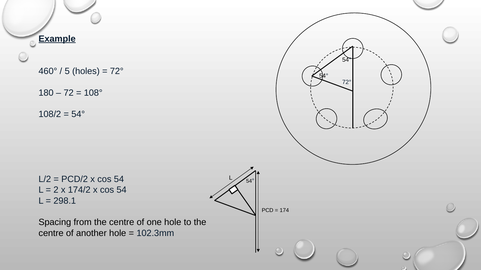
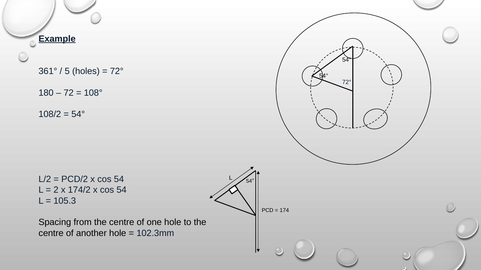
460°: 460° -> 361° (48, 71)
298.1: 298.1 -> 105.3 (65, 201)
